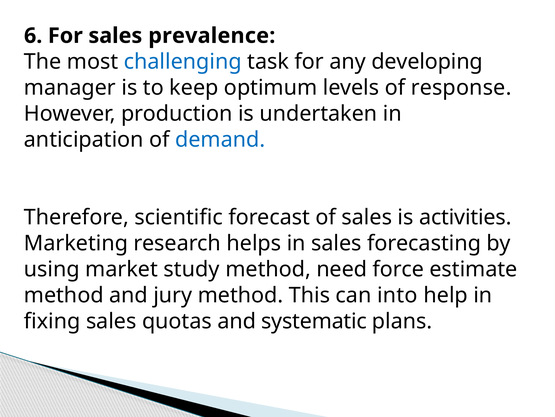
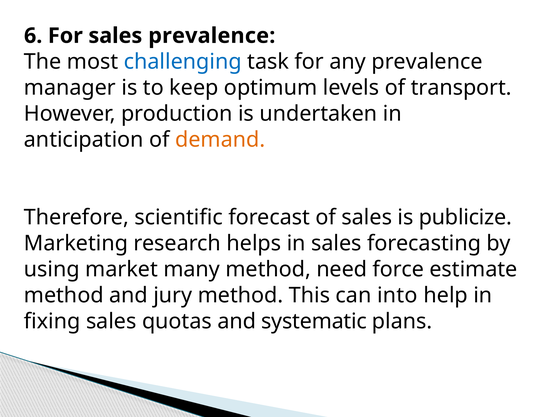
any developing: developing -> prevalence (427, 62)
response: response -> transport (461, 88)
demand colour: blue -> orange (220, 139)
activities: activities -> publicize (465, 217)
study: study -> many (192, 269)
